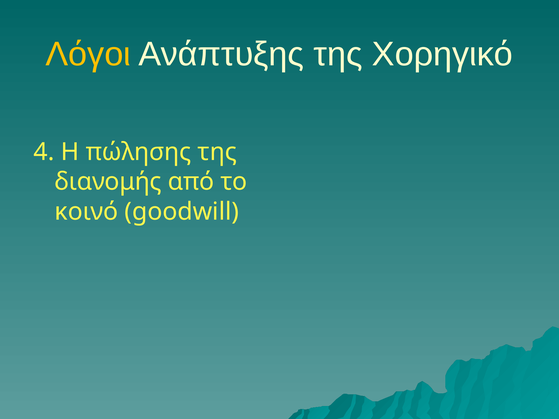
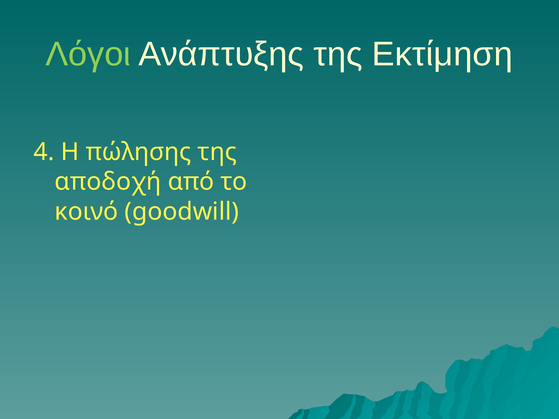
Λόγοι colour: yellow -> light green (88, 54)
Χορηγικό: Χορηγικό -> Εκτίμηση (442, 54)
διανομής: διανομής -> αποδοχή (108, 182)
